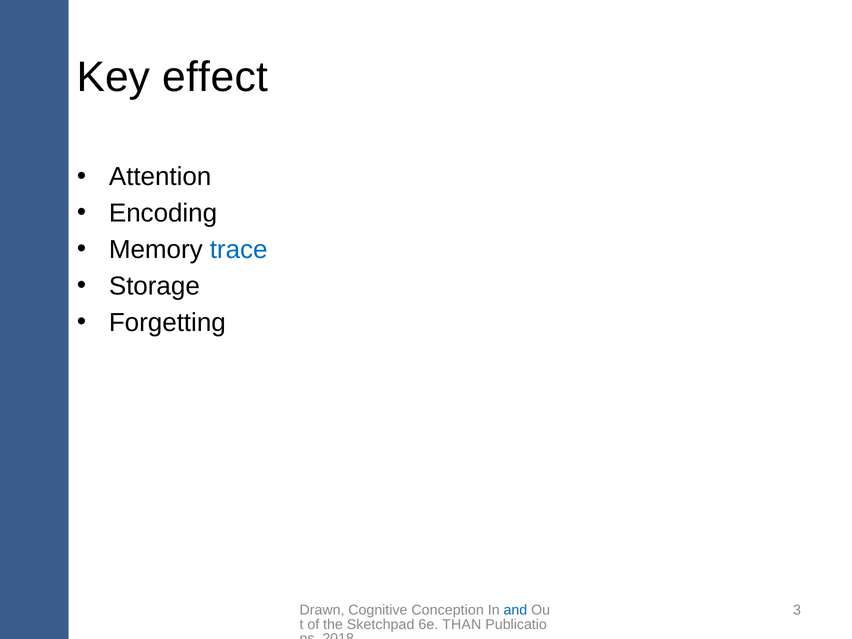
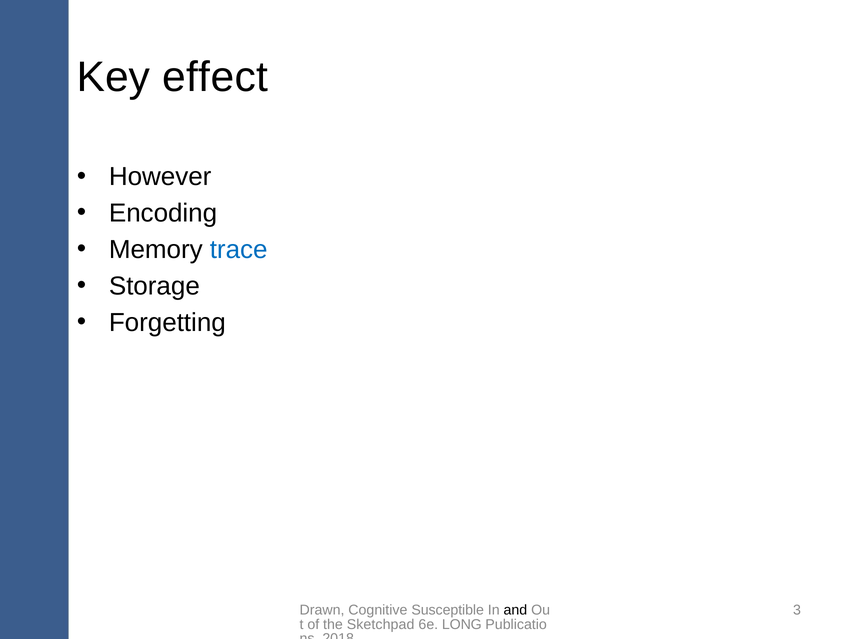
Attention: Attention -> However (160, 177)
Conception: Conception -> Susceptible (448, 610)
and colour: blue -> black (515, 610)
THAN: THAN -> LONG (462, 624)
